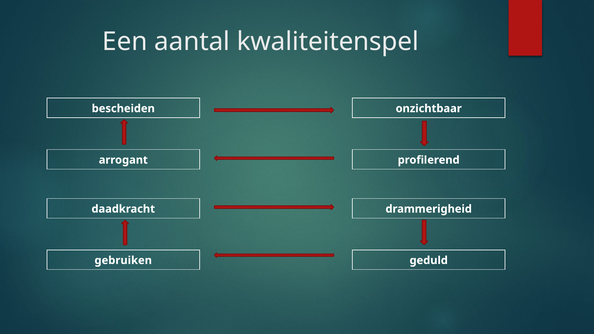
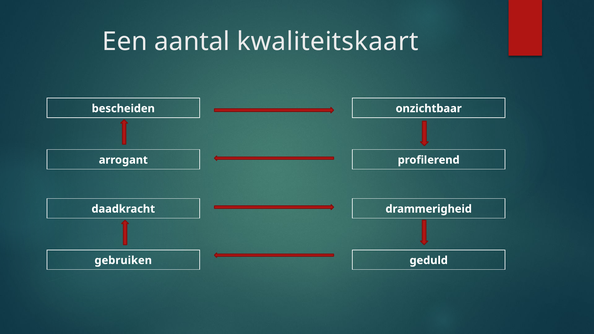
kwaliteitenspel: kwaliteitenspel -> kwaliteitskaart (328, 42)
